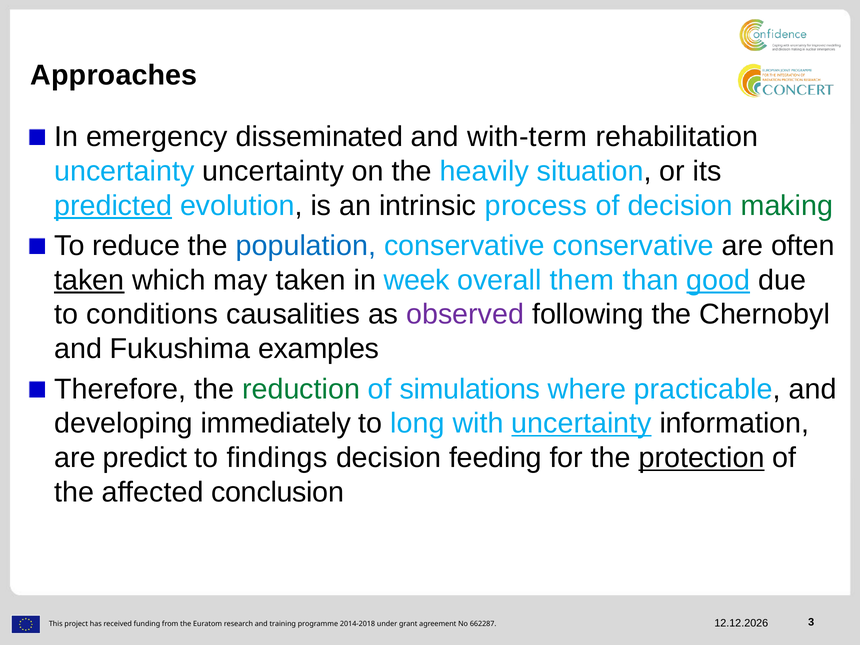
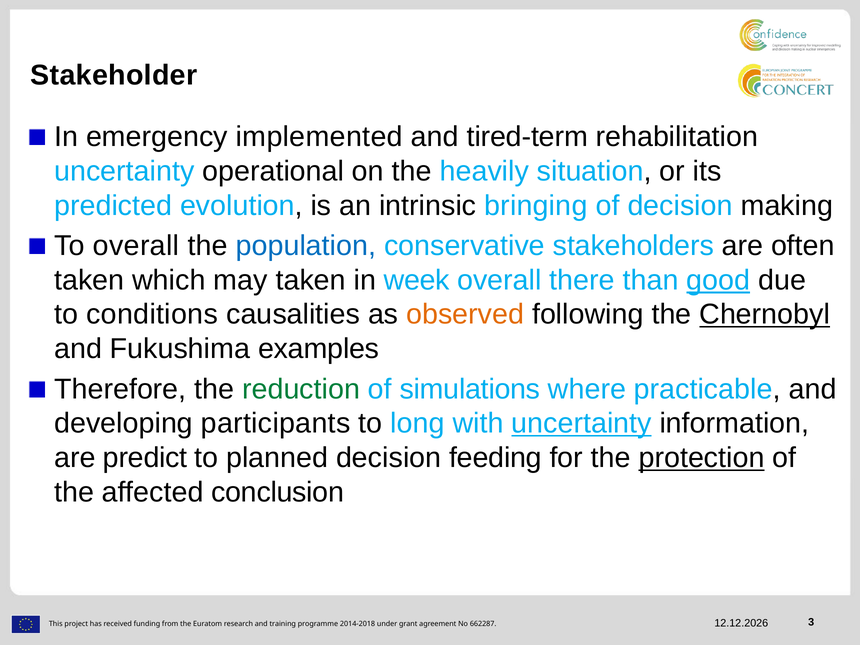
Approaches: Approaches -> Stakeholder (114, 75)
disseminated: disseminated -> implemented (319, 137)
with-term: with-term -> tired-term (527, 137)
uncertainty uncertainty: uncertainty -> operational (273, 171)
predicted underline: present -> none (113, 206)
process: process -> bringing (536, 206)
making colour: green -> black (787, 206)
To reduce: reduce -> overall (136, 246)
conservative conservative: conservative -> stakeholders (633, 246)
taken underline: present -> none (89, 280)
them: them -> there (582, 280)
observed colour: purple -> orange (465, 315)
Chernobyl underline: none -> present (765, 315)
immediately: immediately -> participants (276, 423)
findings: findings -> planned (277, 458)
